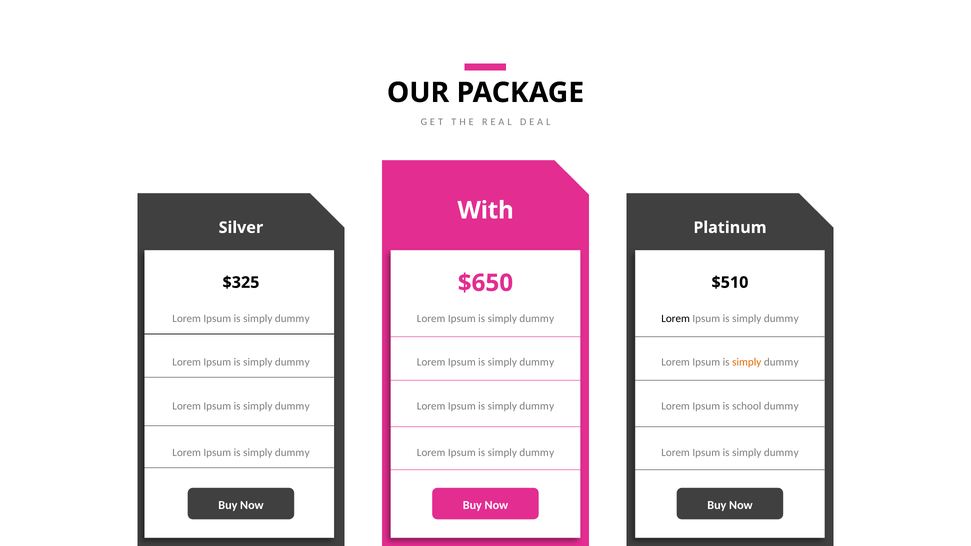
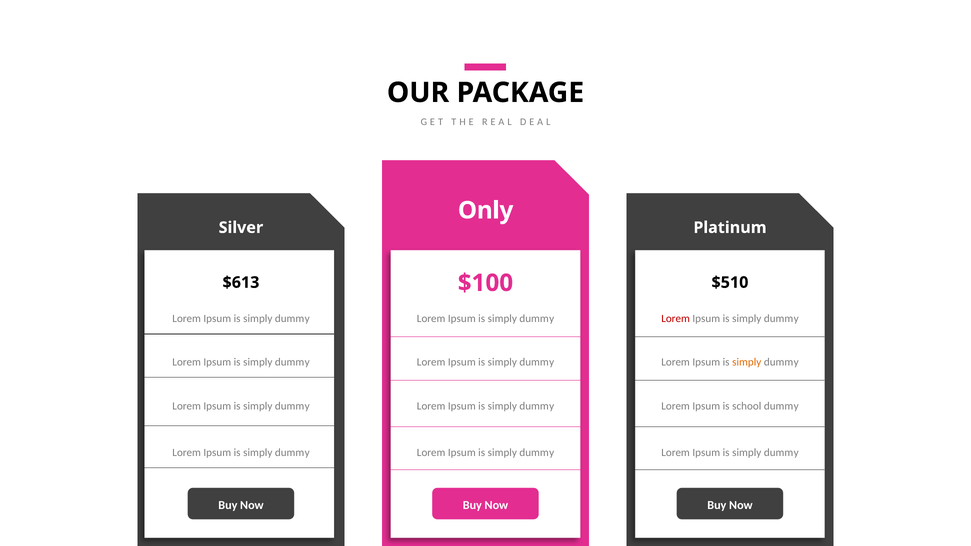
With: With -> Only (486, 210)
$650: $650 -> $100 (485, 283)
$325: $325 -> $613 (241, 283)
Lorem colour: black -> red (676, 319)
